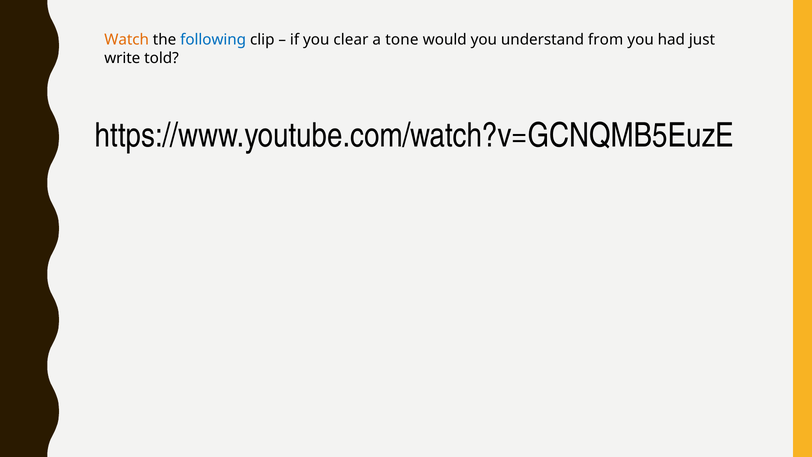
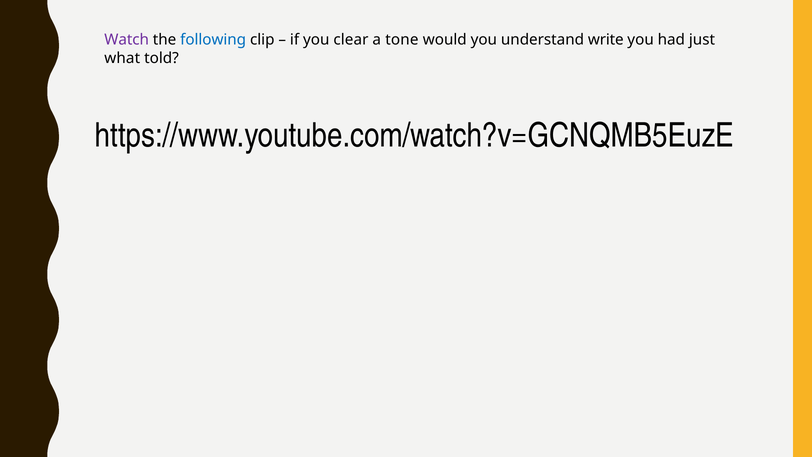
Watch colour: orange -> purple (127, 40)
from: from -> write (606, 40)
write: write -> what (122, 58)
